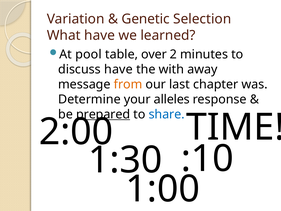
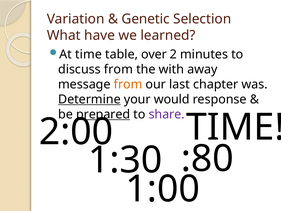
At pool: pool -> time (88, 54)
discuss have: have -> from (118, 69)
Determine underline: none -> present (89, 99)
alleles: alleles -> would (172, 99)
share colour: blue -> purple (167, 114)
:10: :10 -> :80 (207, 159)
